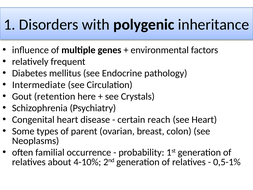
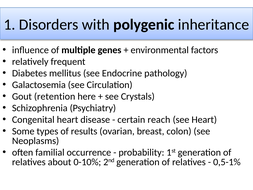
Intermediate: Intermediate -> Galactosemia (39, 85)
parent: parent -> results (84, 131)
4-10%: 4-10% -> 0-10% (87, 162)
